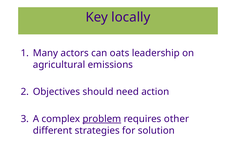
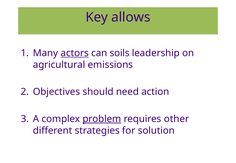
locally: locally -> allows (131, 17)
actors underline: none -> present (75, 53)
oats: oats -> soils (120, 53)
